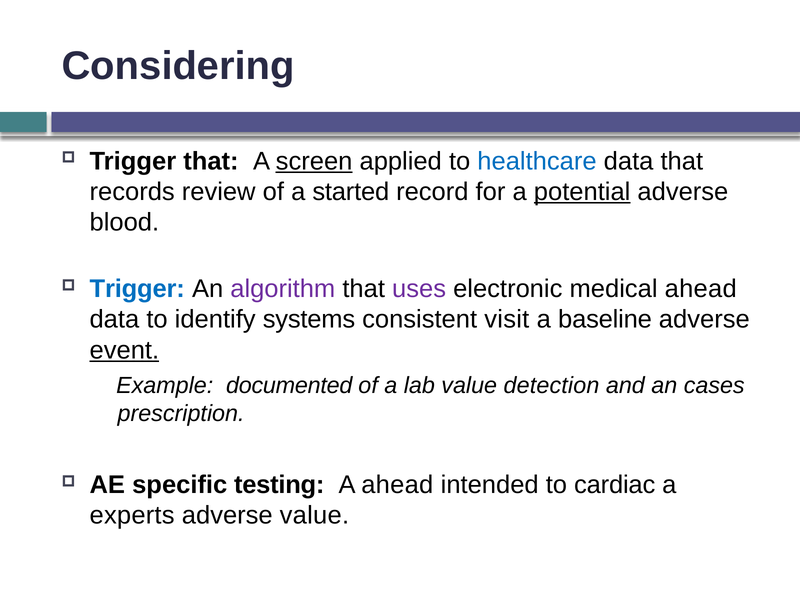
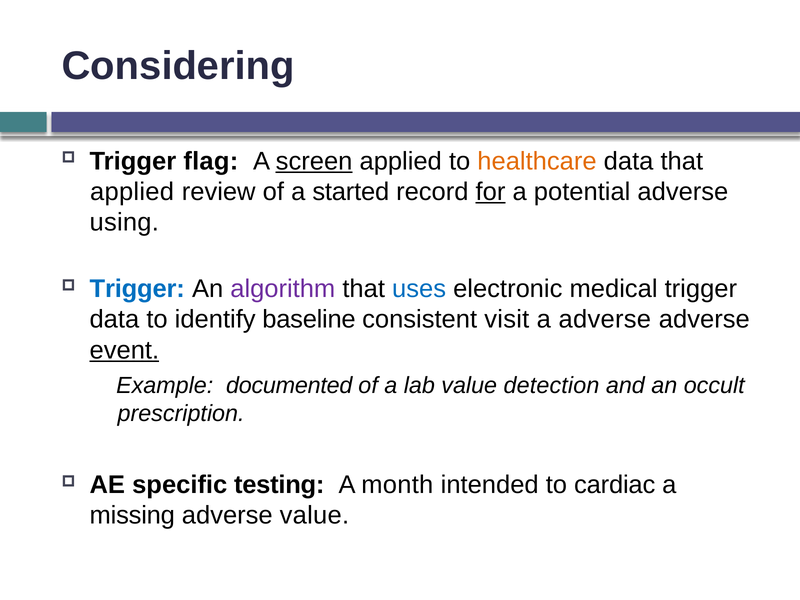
Trigger that: that -> flag (211, 161)
healthcare colour: blue -> orange (537, 161)
records: records -> applied (132, 192)
for underline: none -> present (491, 192)
potential underline: present -> none (582, 192)
blood: blood -> using (124, 222)
uses colour: purple -> blue (419, 289)
medical ahead: ahead -> trigger (701, 289)
systems: systems -> baseline (309, 319)
a baseline: baseline -> adverse (605, 319)
cases: cases -> occult (714, 385)
A ahead: ahead -> month (397, 485)
experts: experts -> missing (132, 515)
